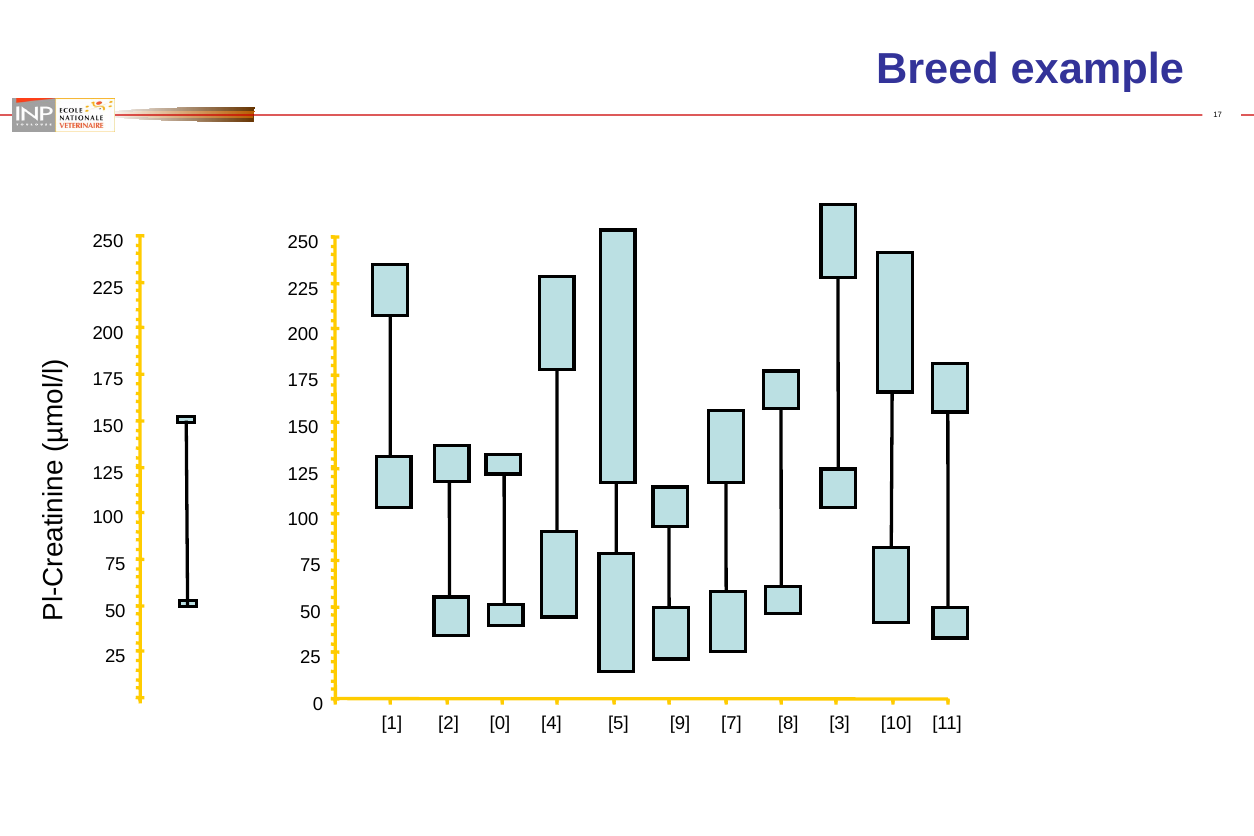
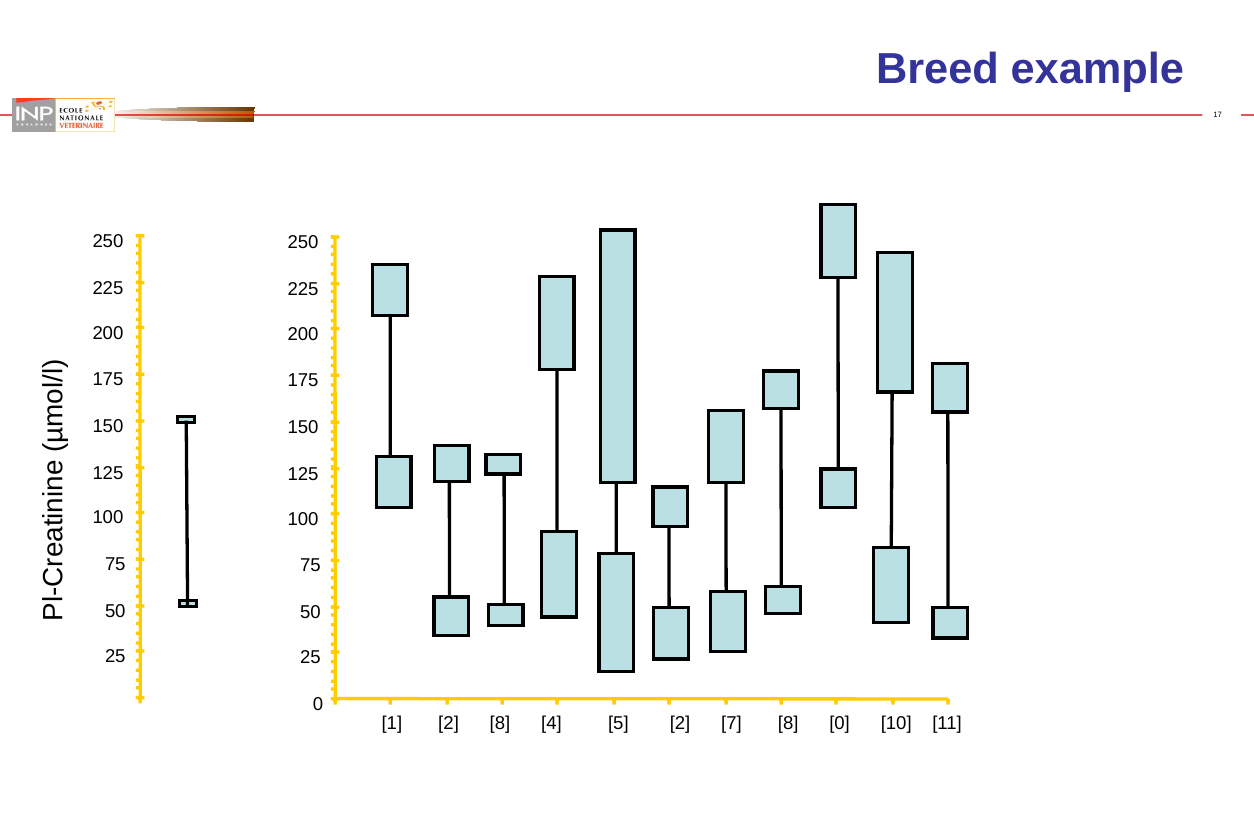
2 0: 0 -> 8 (500, 724)
5 9: 9 -> 2 (680, 724)
8 3: 3 -> 0 (840, 724)
